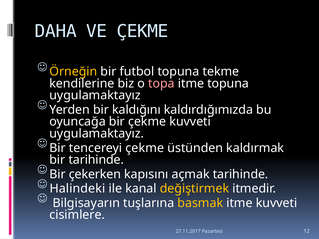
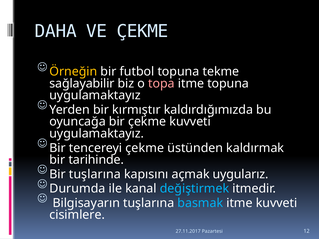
kendilerine: kendilerine -> sağlayabilir (82, 84)
kaldığını: kaldığını -> kırmıştır (136, 110)
Bir çekerken: çekerken -> tuşlarına (95, 174)
açmak tarihinde: tarihinde -> uygularız (241, 174)
Halindeki: Halindeki -> Durumda (77, 189)
değiştirmek colour: yellow -> light blue (195, 189)
basmak colour: yellow -> light blue (200, 203)
